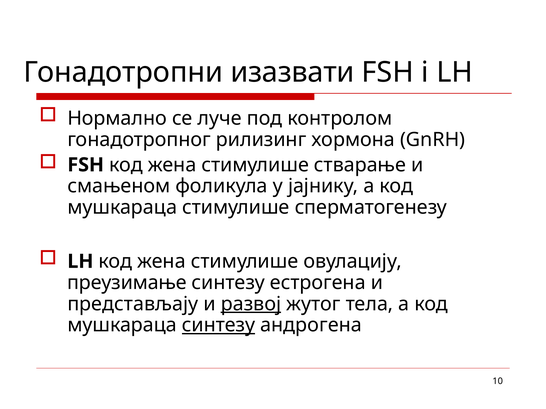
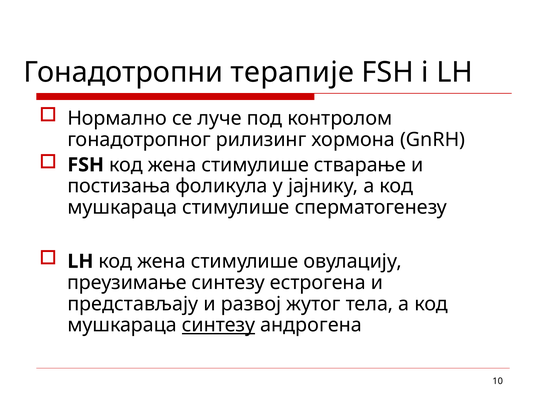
изазвати: изазвати -> терапије (292, 73)
смањеном: смањеном -> постизања (119, 186)
развој underline: present -> none (251, 304)
